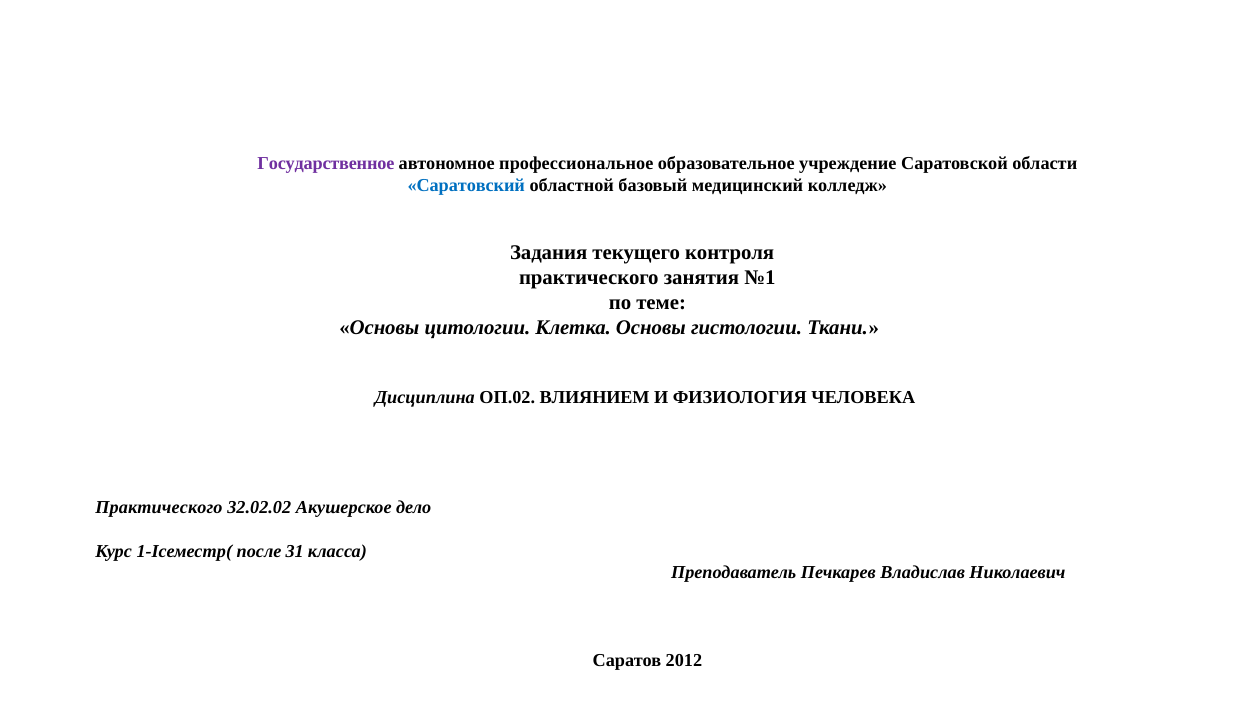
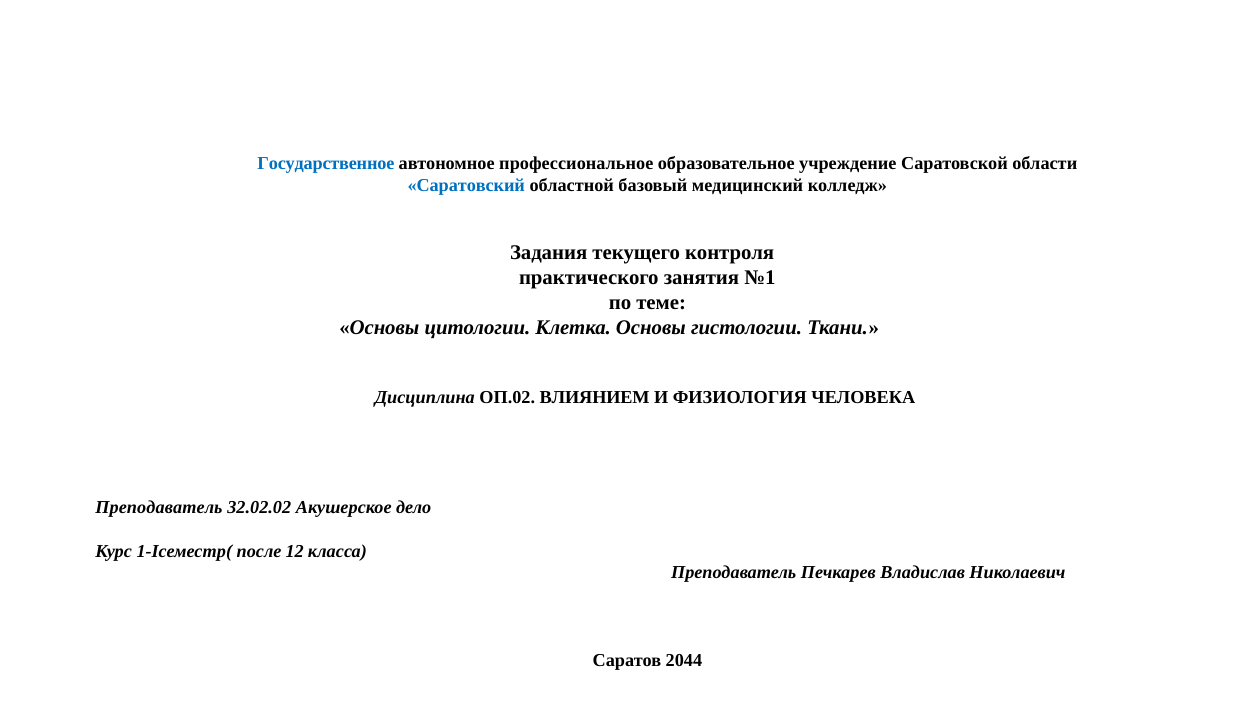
Государственное colour: purple -> blue (326, 164)
Практического: Практического -> Преподаватель (159, 507)
31: 31 -> 12 (295, 551)
2012: 2012 -> 2044 (684, 661)
